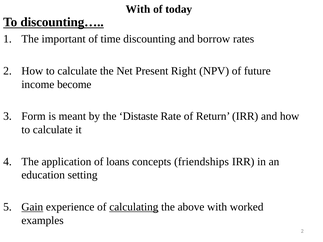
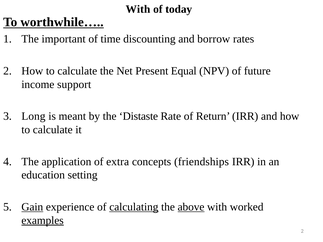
discounting…: discounting… -> worthwhile… (62, 22)
Right: Right -> Equal (184, 71)
become: become -> support (74, 84)
Form: Form -> Long (33, 116)
loans: loans -> extra (118, 162)
above underline: none -> present (191, 207)
examples underline: none -> present (43, 221)
